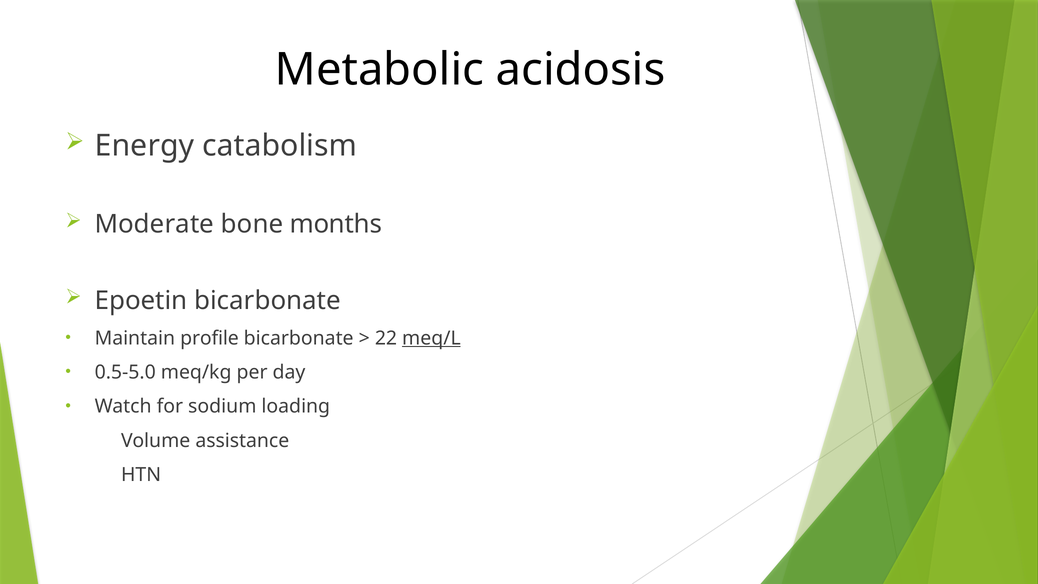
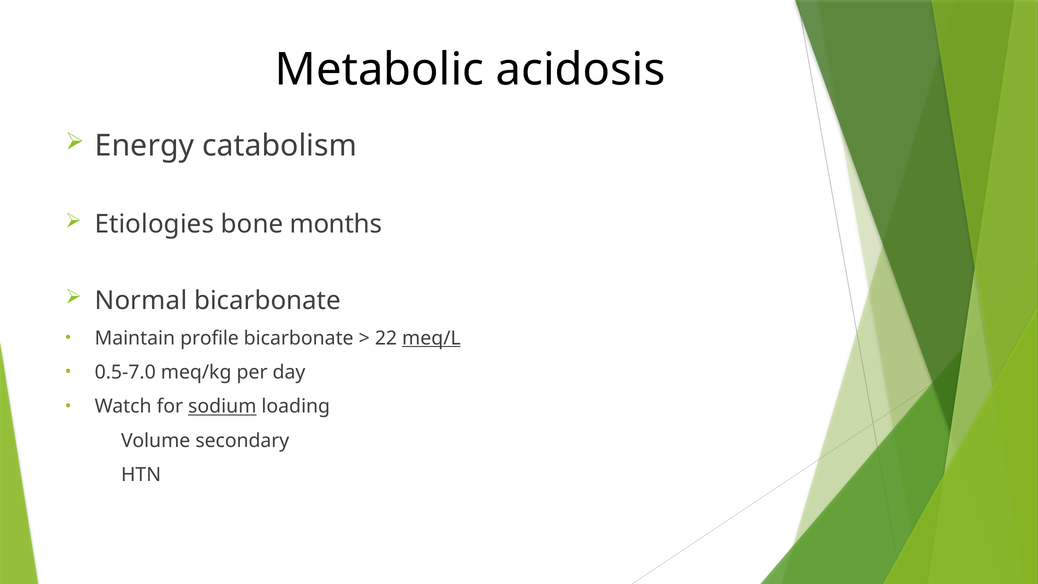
Moderate: Moderate -> Etiologies (154, 224)
Epoetin: Epoetin -> Normal (141, 300)
0.5-5.0: 0.5-5.0 -> 0.5-7.0 (125, 372)
sodium underline: none -> present (222, 406)
assistance: assistance -> secondary (242, 441)
